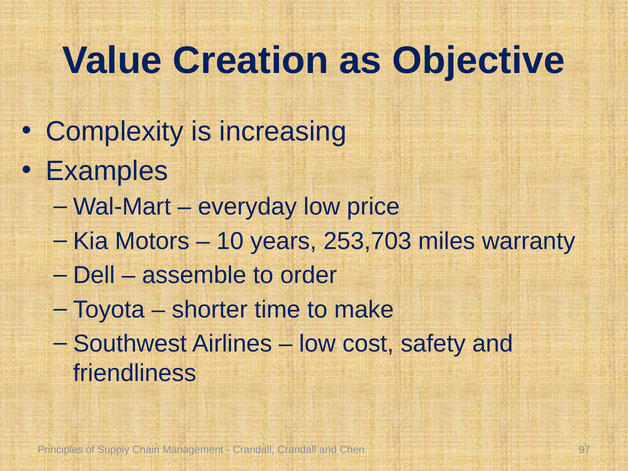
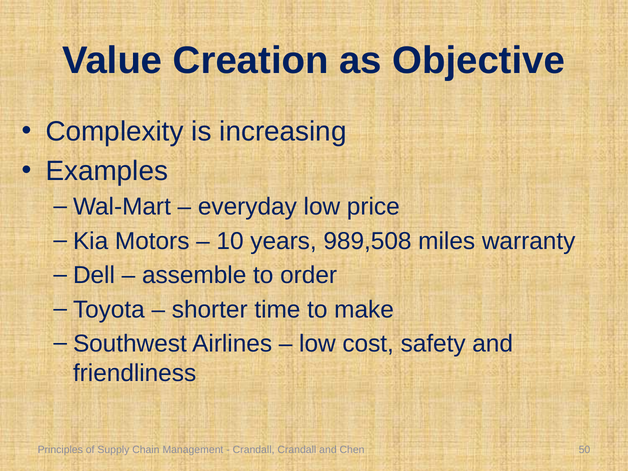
253,703: 253,703 -> 989,508 (367, 241)
97: 97 -> 50 (584, 450)
